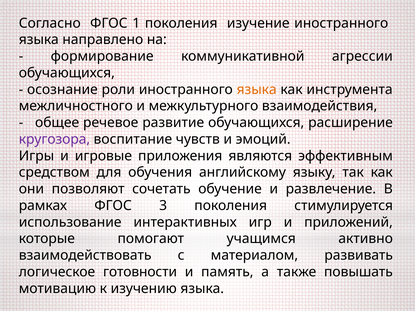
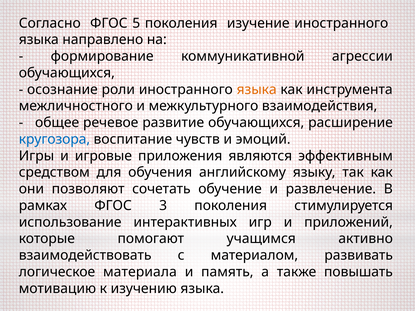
1: 1 -> 5 (136, 23)
кругозора colour: purple -> blue (54, 139)
готовности: готовности -> материала (140, 272)
